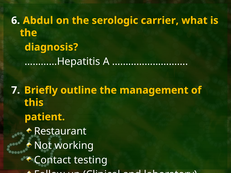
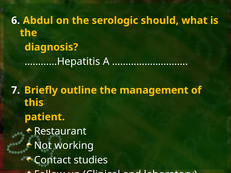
carrier: carrier -> should (160, 21)
testing: testing -> studies (91, 160)
